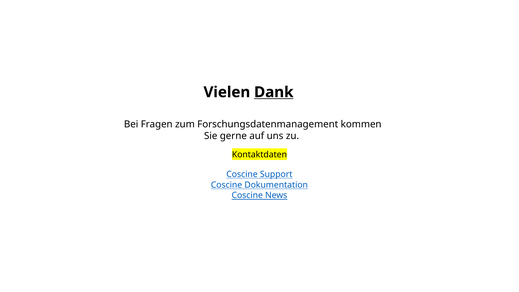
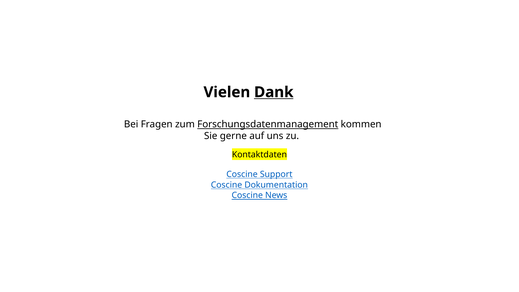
Forschungsdatenmanagement underline: none -> present (268, 124)
